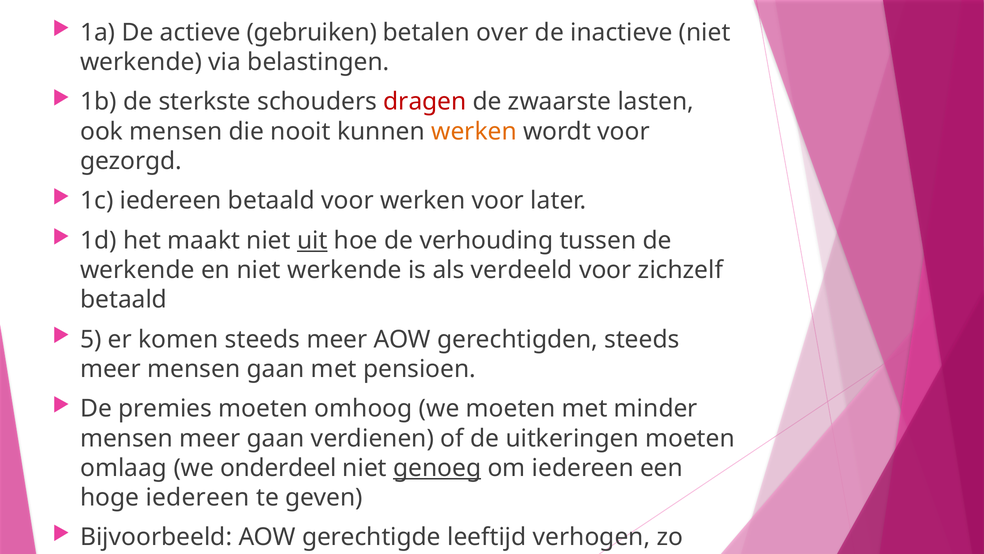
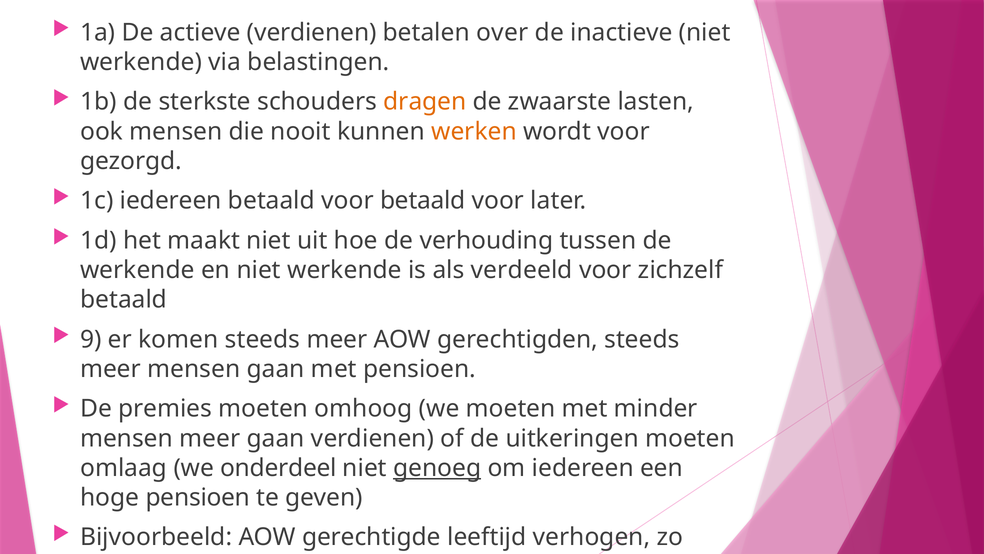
actieve gebruiken: gebruiken -> verdienen (312, 32)
dragen colour: red -> orange (425, 102)
voor werken: werken -> betaald (423, 201)
uit underline: present -> none (312, 240)
5: 5 -> 9 (91, 339)
hoge iedereen: iedereen -> pensioen (198, 497)
